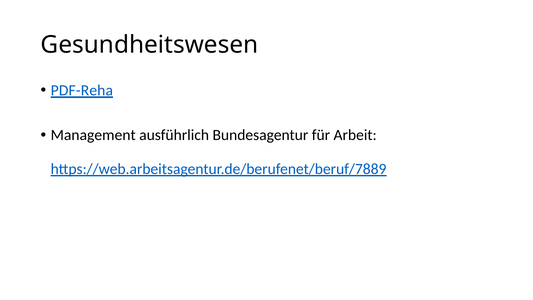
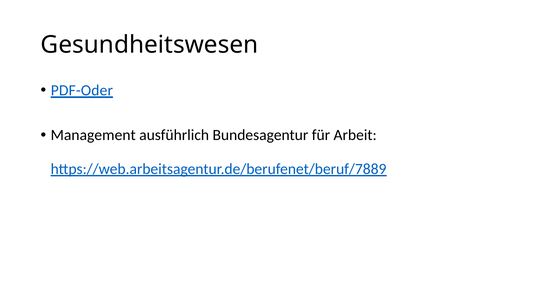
PDF-Reha: PDF-Reha -> PDF-Oder (82, 90)
